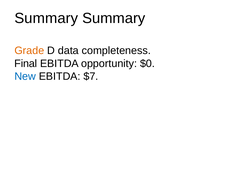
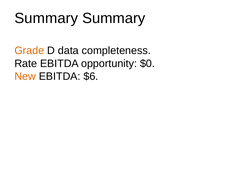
Final: Final -> Rate (26, 63)
New colour: blue -> orange (25, 76)
$7: $7 -> $6 (91, 76)
